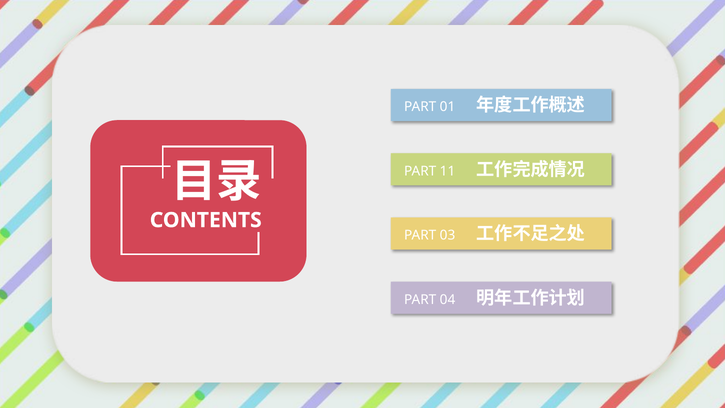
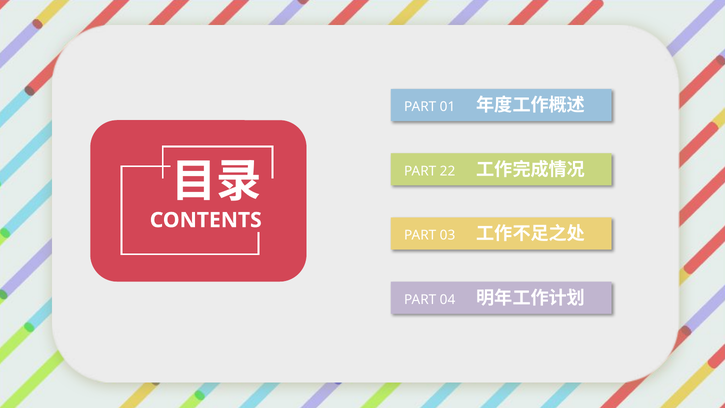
11: 11 -> 22 (448, 171)
